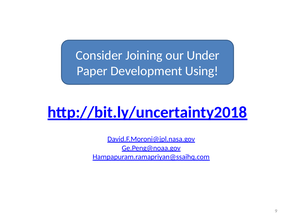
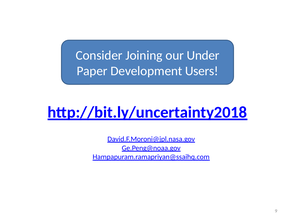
Using: Using -> Users (202, 71)
